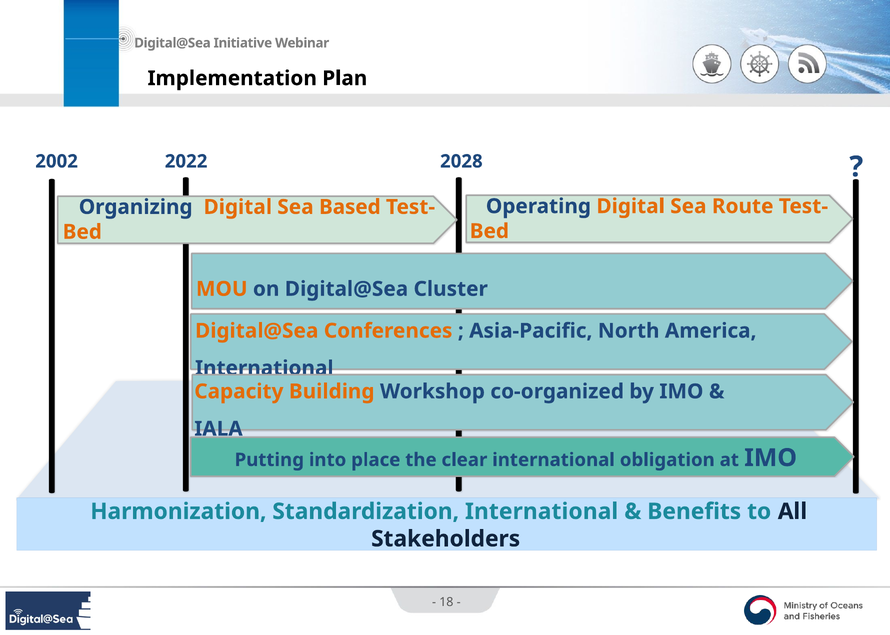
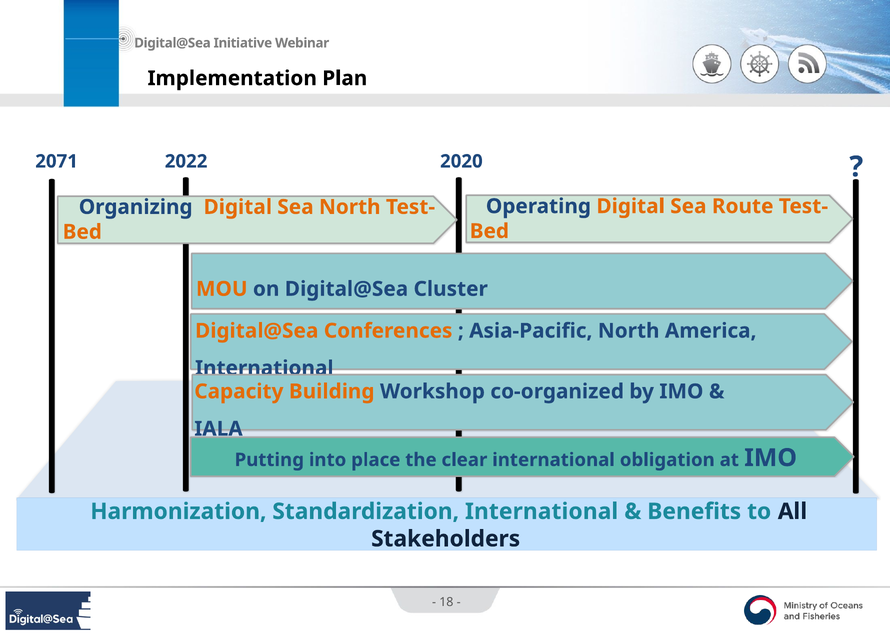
2002: 2002 -> 2071 (57, 161)
2028: 2028 -> 2020 (461, 161)
Sea Based: Based -> North (350, 207)
